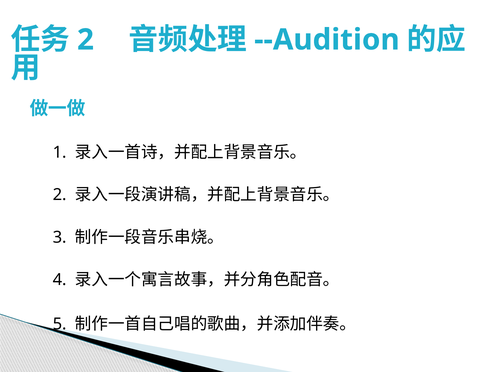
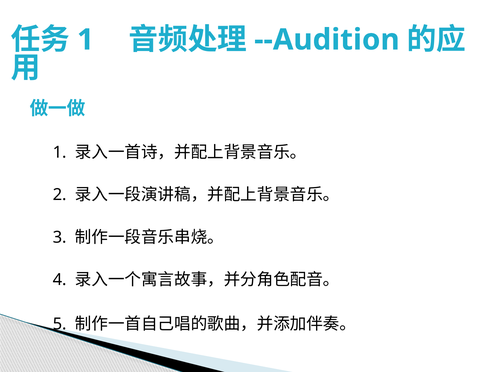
2: 2 -> 1 (85, 40)
